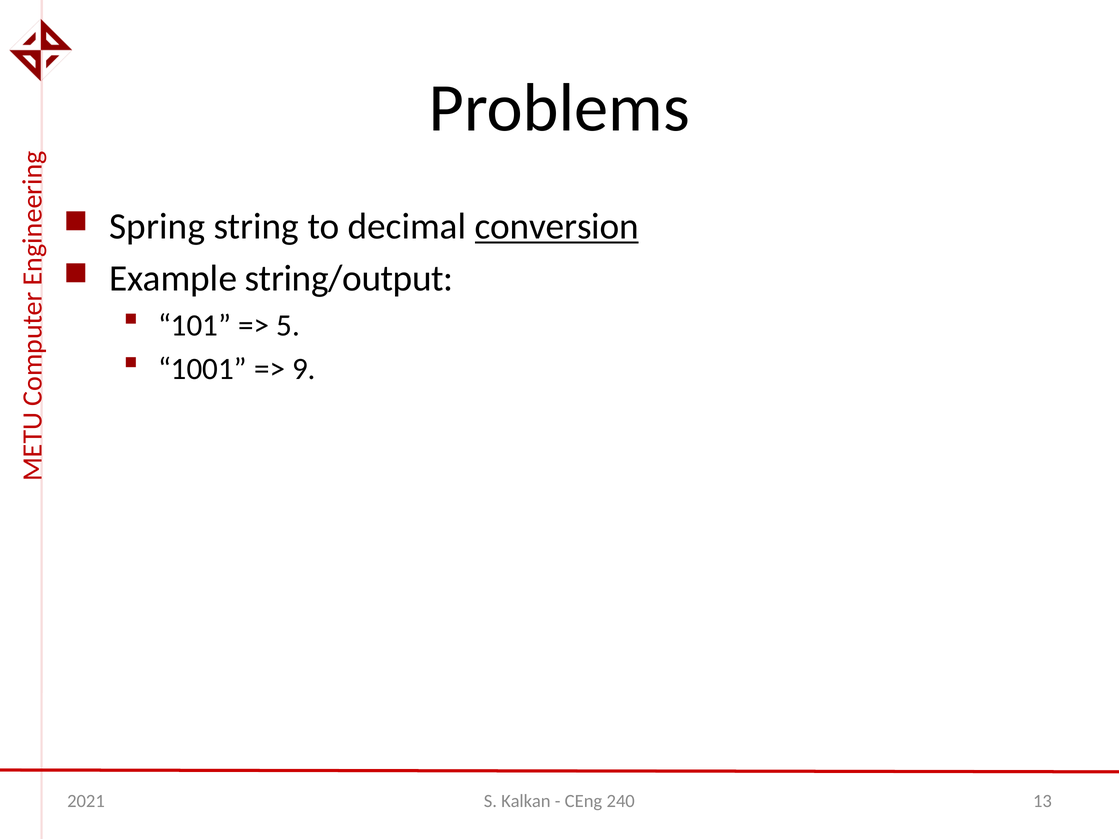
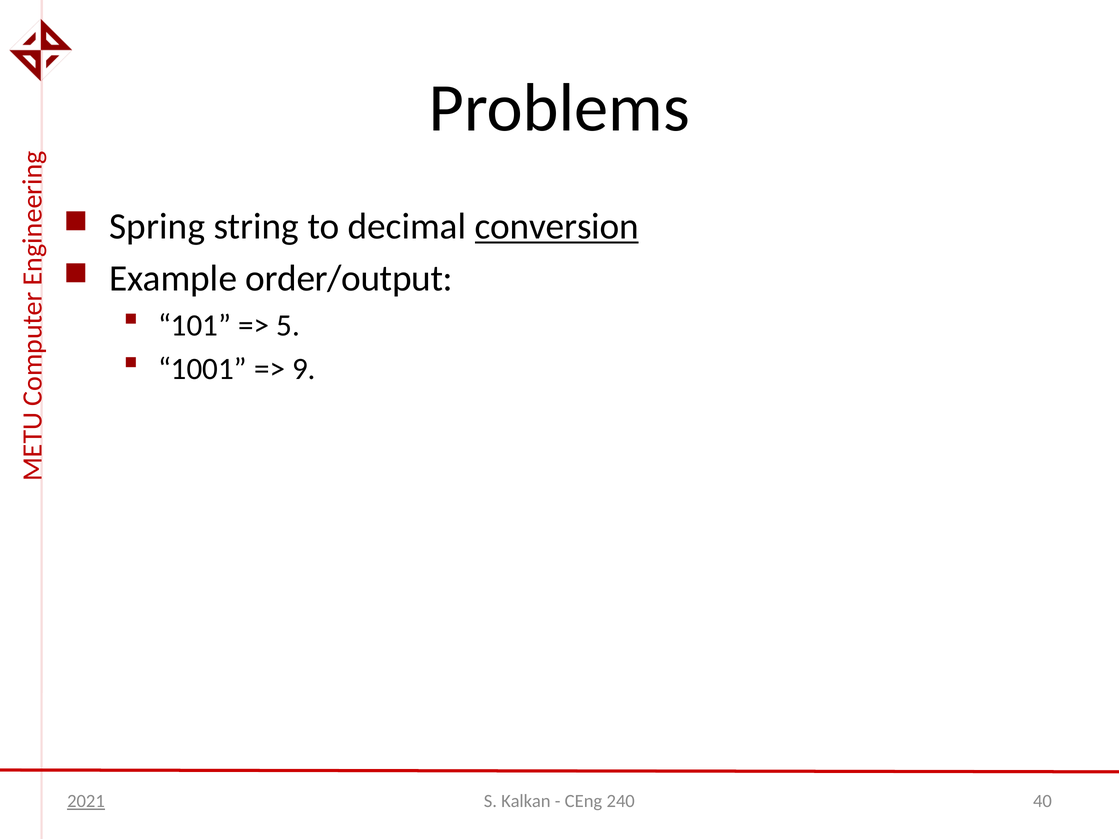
string/output: string/output -> order/output (349, 279)
2021 underline: none -> present (86, 801)
13: 13 -> 40 (1042, 801)
